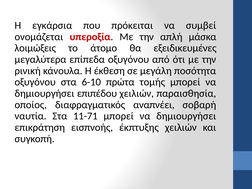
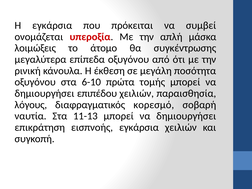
εξειδικευμένες: εξειδικευμένες -> συγκέντρωσης (185, 48)
οποίος: οποίος -> λόγους (31, 105)
αναπνέει: αναπνέει -> κορεσμό (154, 105)
11-71: 11-71 -> 11-13 (85, 116)
εισπνοής έκπτυξης: έκπτυξης -> εγκάρσια (139, 127)
